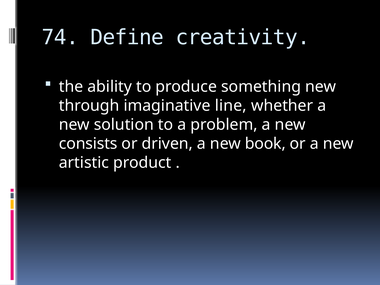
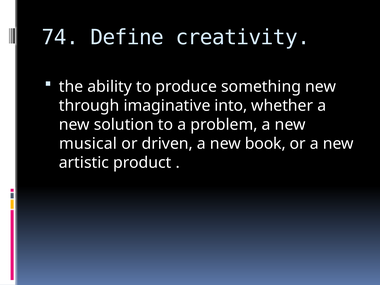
line: line -> into (231, 106)
consists: consists -> musical (88, 144)
